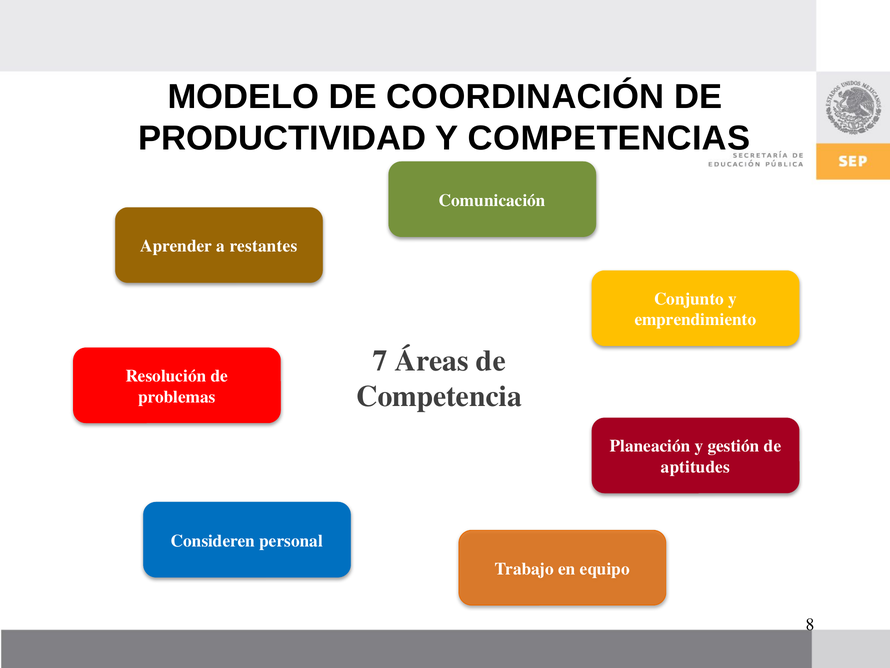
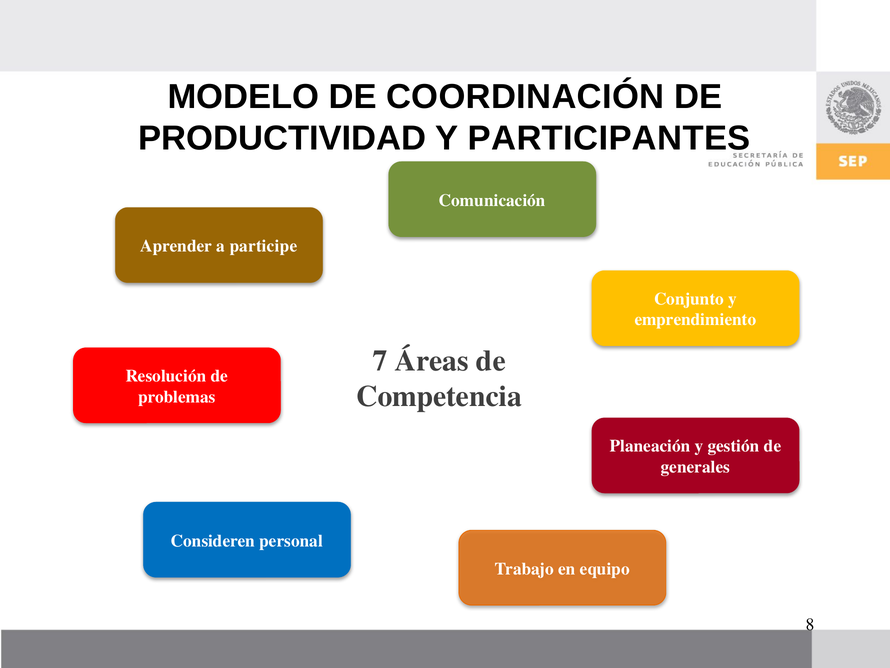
COMPETENCIAS: COMPETENCIAS -> PARTICIPANTES (609, 138)
restantes: restantes -> participe (263, 246)
aptitudes: aptitudes -> generales (695, 467)
